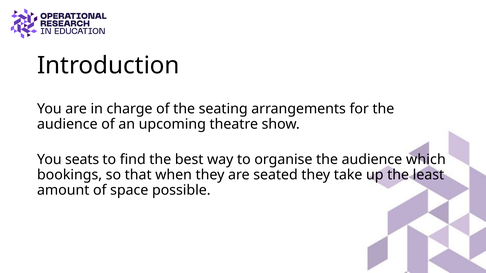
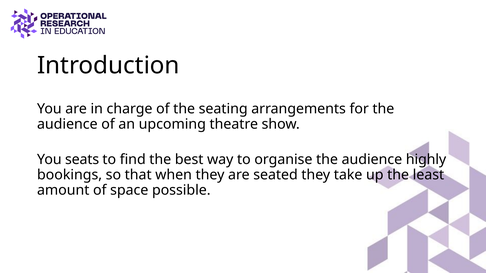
which: which -> highly (426, 160)
